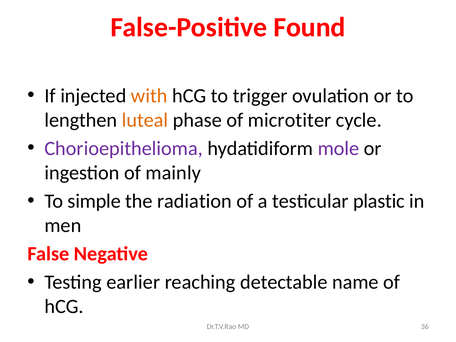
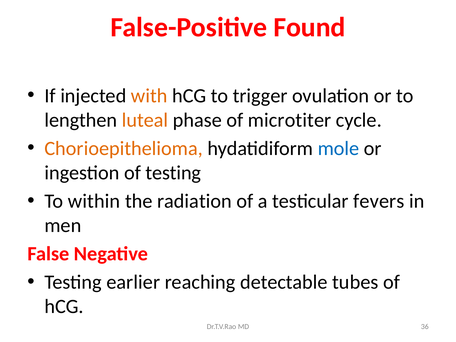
Chorioepithelioma colour: purple -> orange (124, 148)
mole colour: purple -> blue (339, 148)
of mainly: mainly -> testing (173, 173)
simple: simple -> within (94, 201)
plastic: plastic -> fevers (379, 201)
name: name -> tubes (355, 282)
